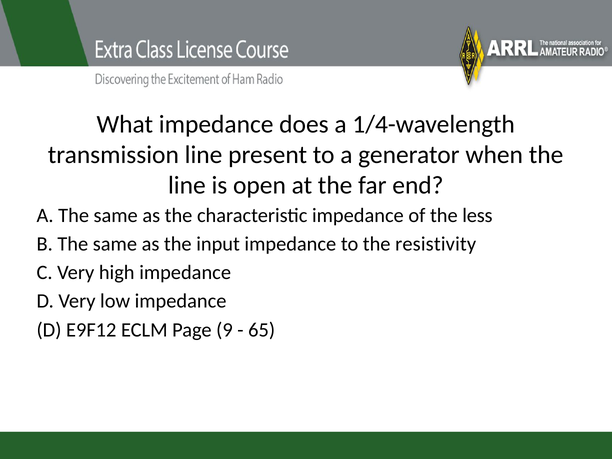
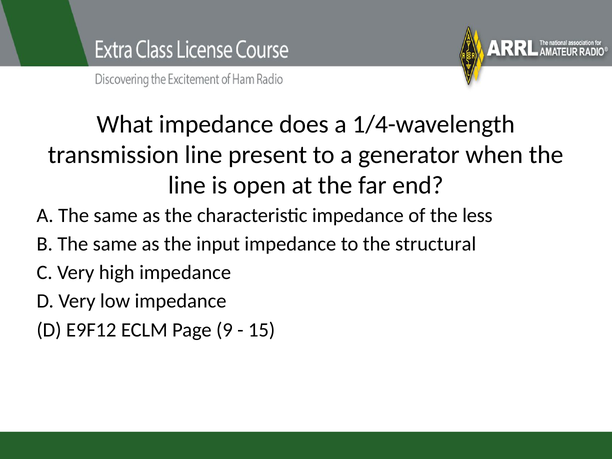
resistivity: resistivity -> structural (436, 244)
65: 65 -> 15 (262, 330)
